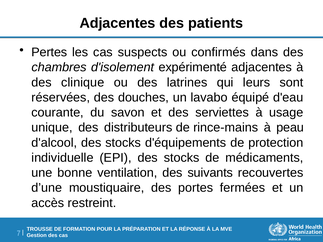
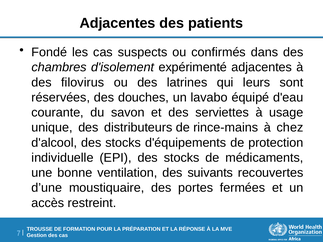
Pertes: Pertes -> Fondé (49, 52)
clinique: clinique -> filovirus (83, 82)
peau: peau -> chez (290, 128)
